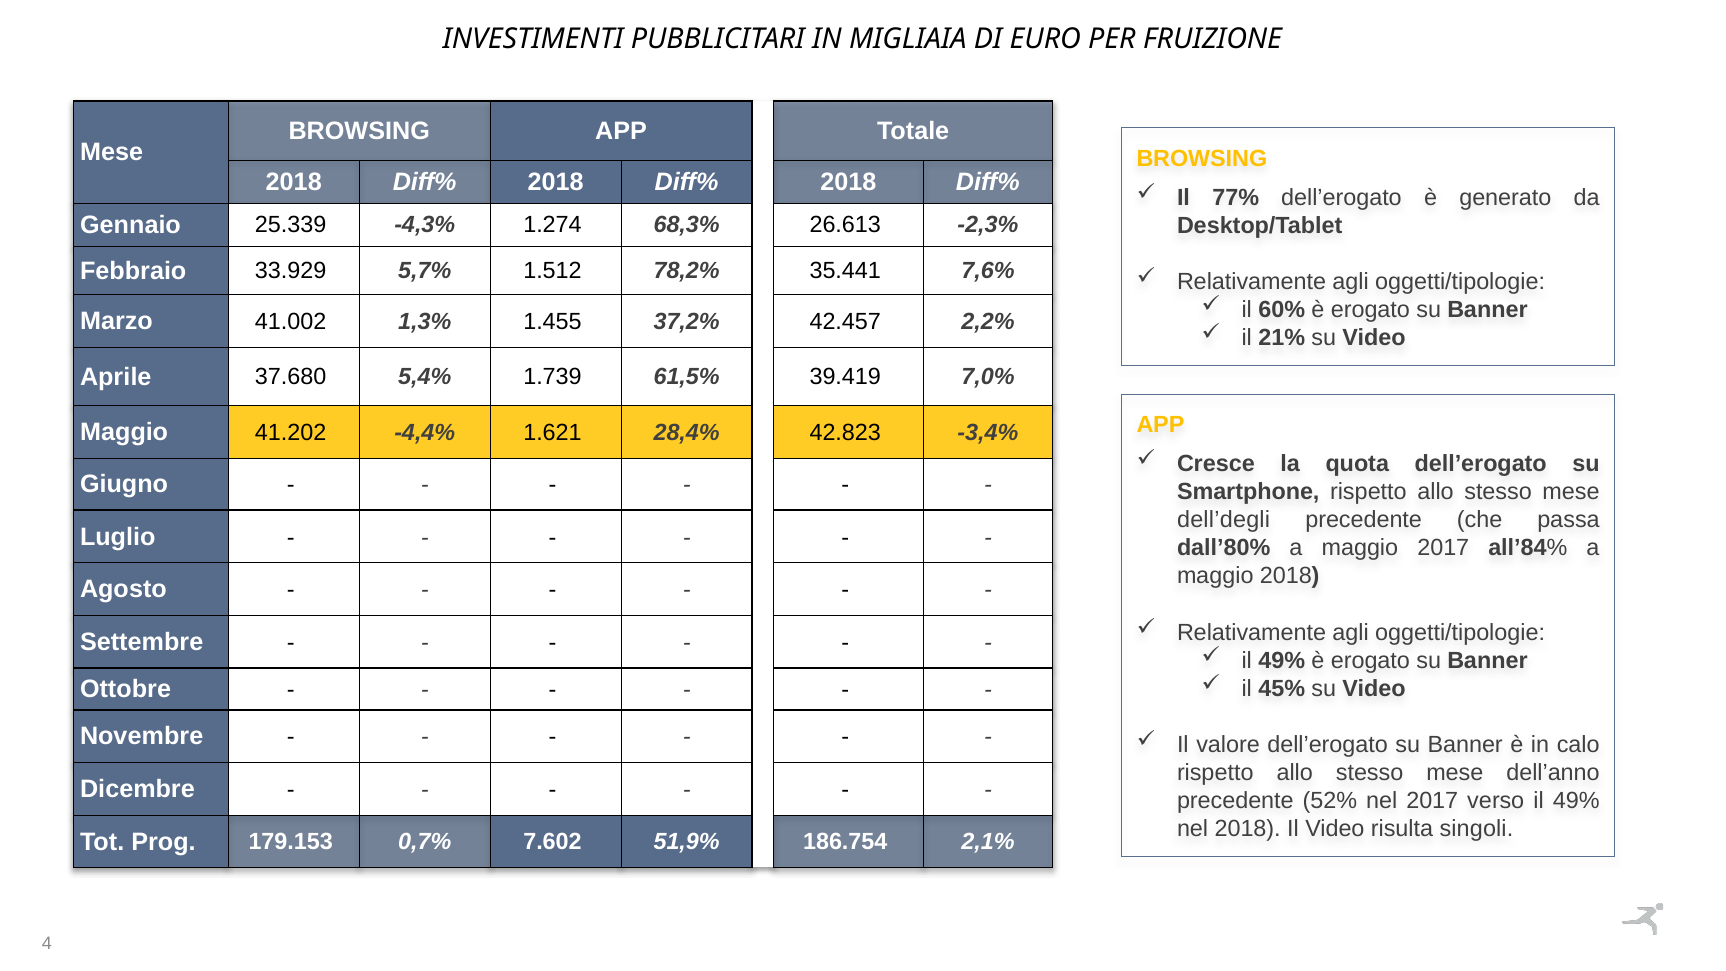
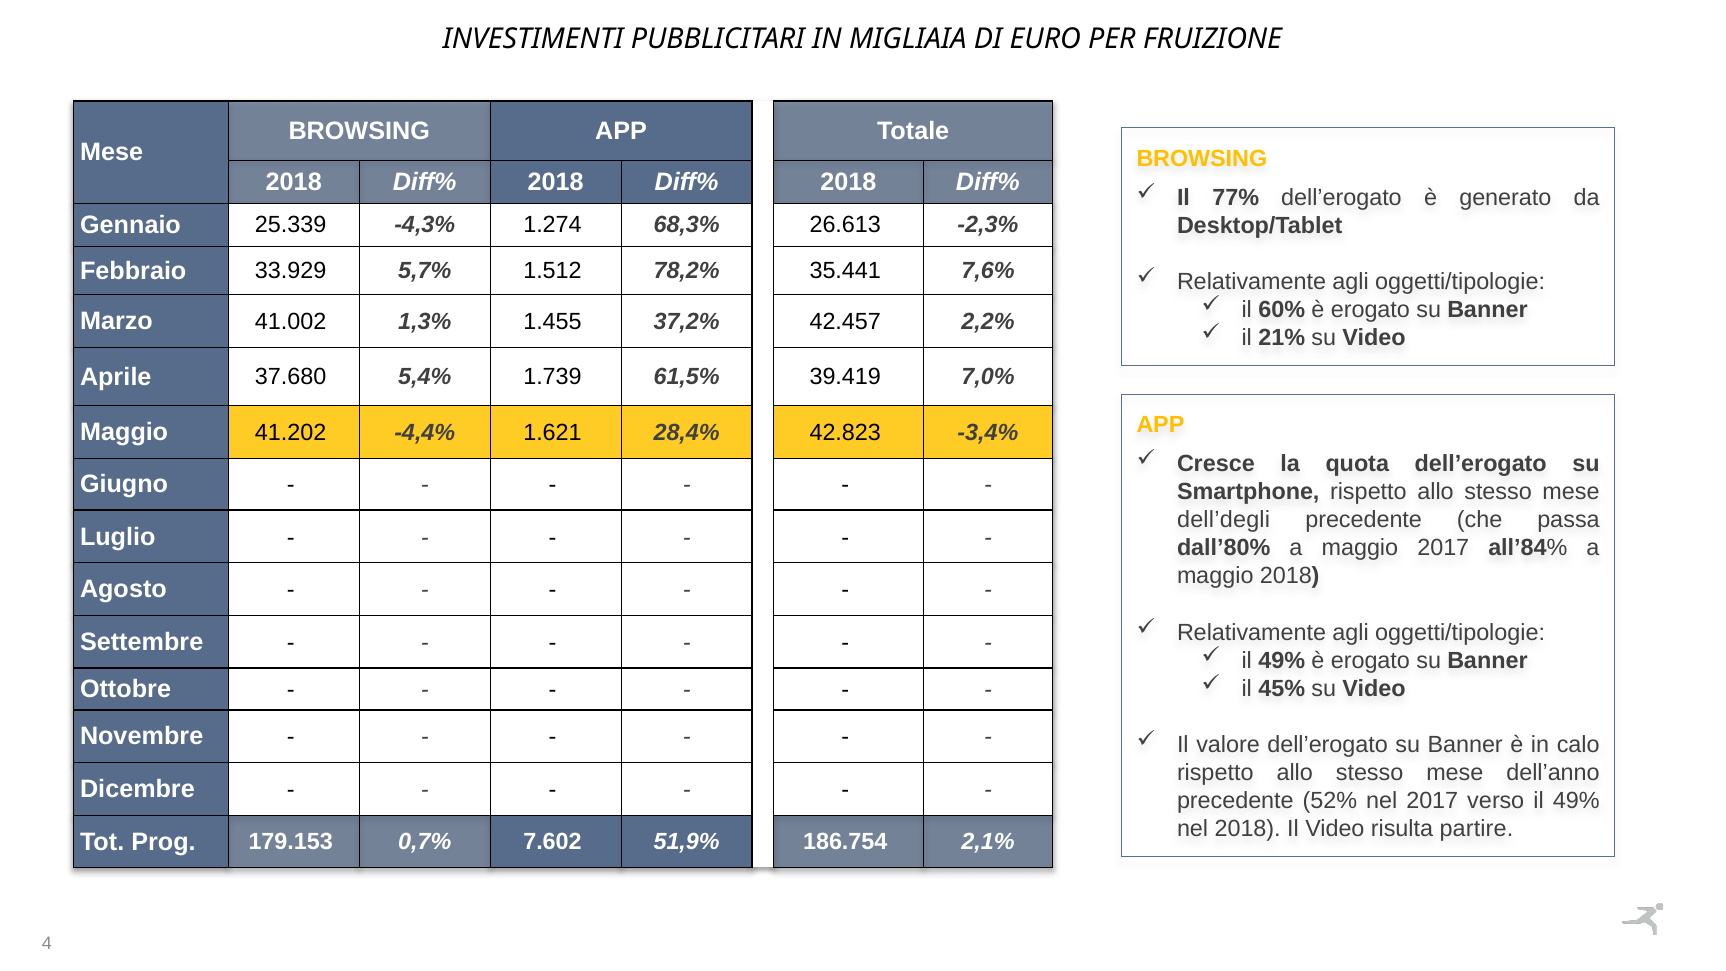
singoli: singoli -> partire (1476, 829)
